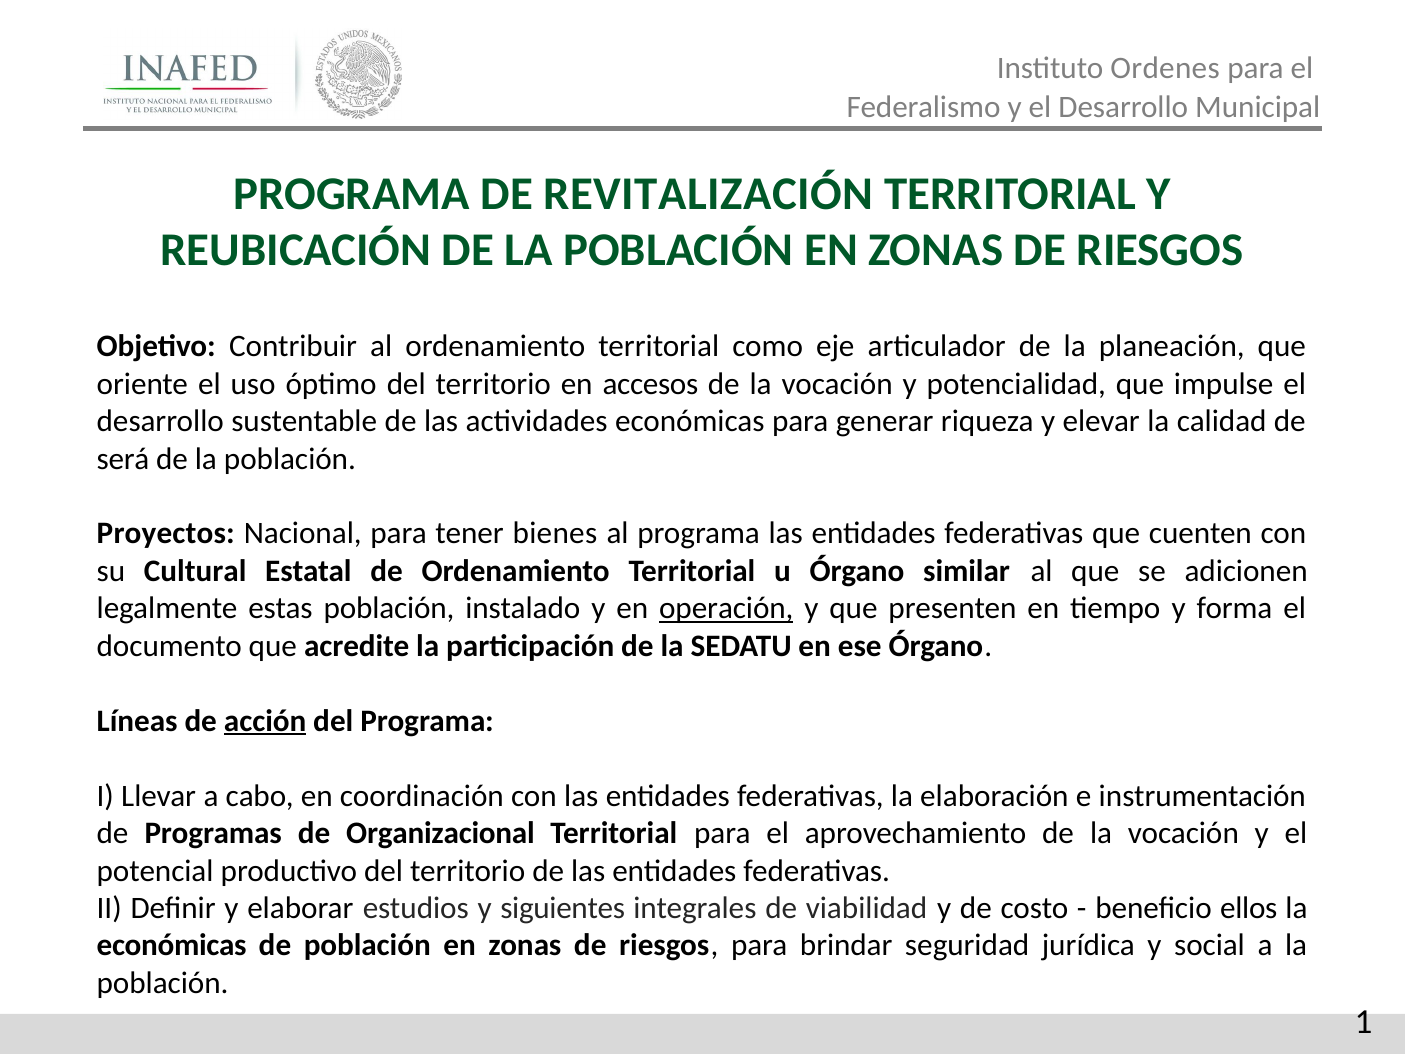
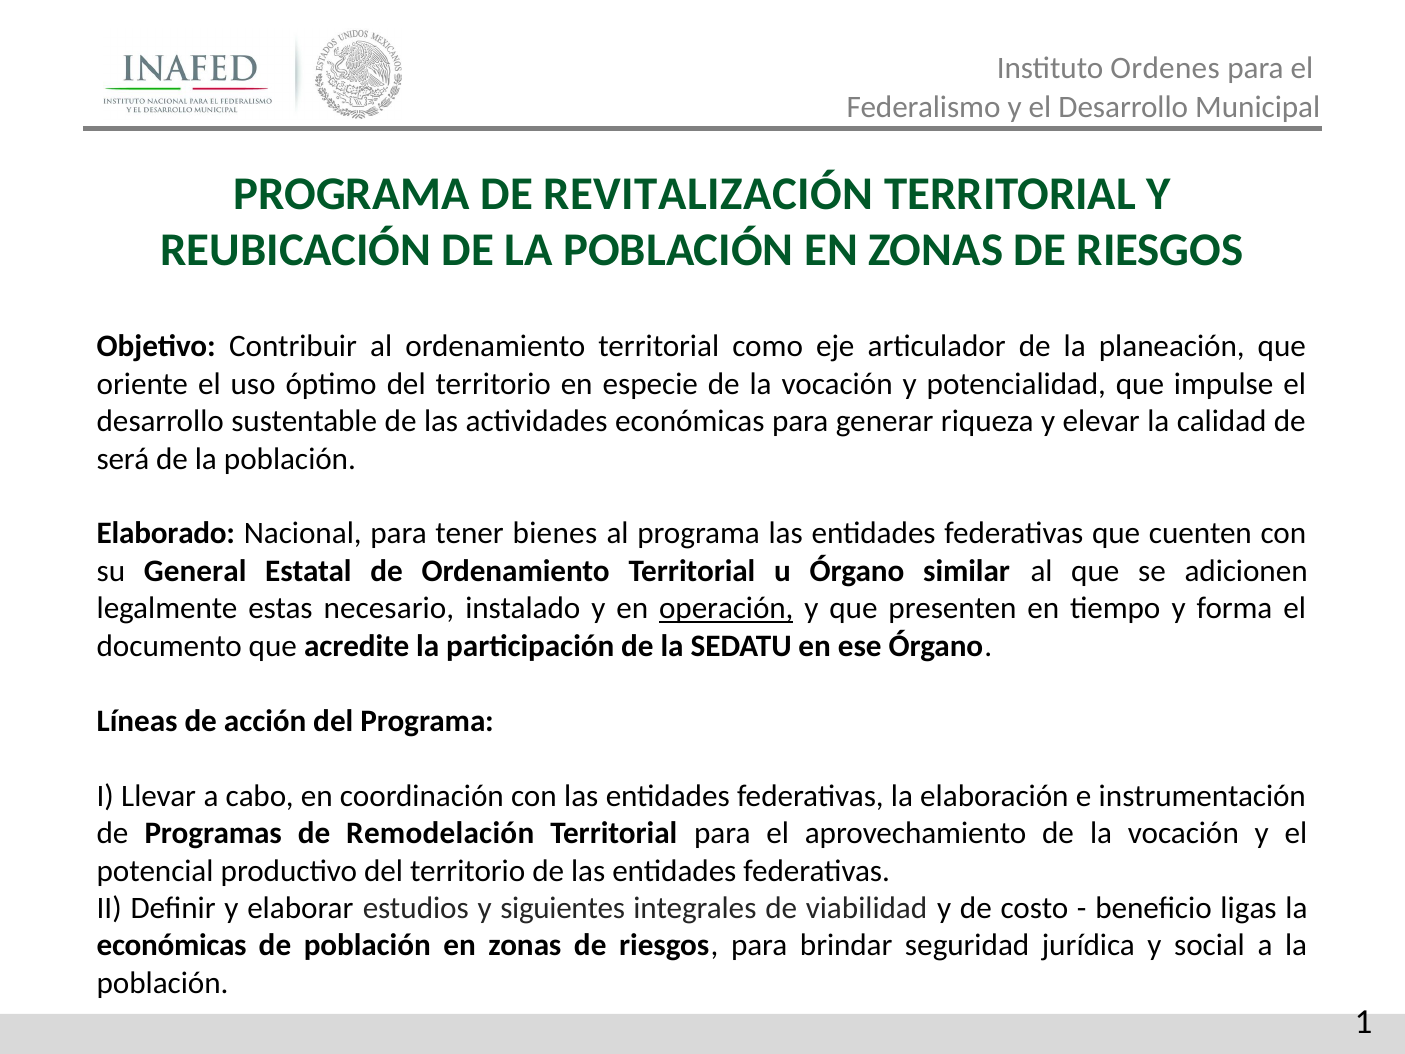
accesos: accesos -> especie (650, 384)
Proyectos: Proyectos -> Elaborado (166, 534)
Cultural: Cultural -> General (195, 571)
estas población: población -> necesario (389, 608)
acción underline: present -> none (265, 721)
Organizacional: Organizacional -> Remodelación (440, 833)
ellos: ellos -> ligas (1249, 908)
